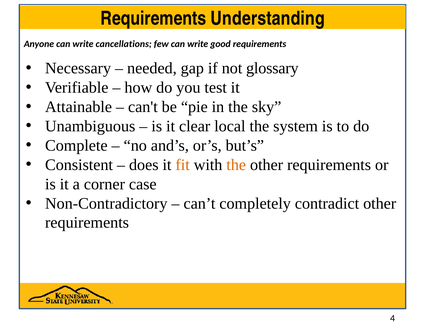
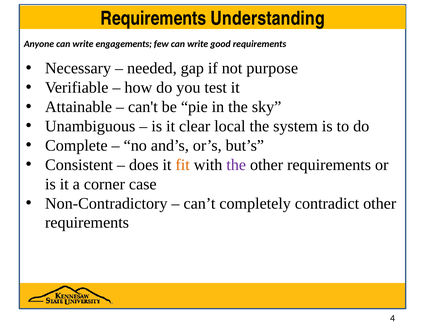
cancellations: cancellations -> engagements (124, 44)
glossary: glossary -> purpose (272, 68)
the colour: orange -> purple (236, 165)
